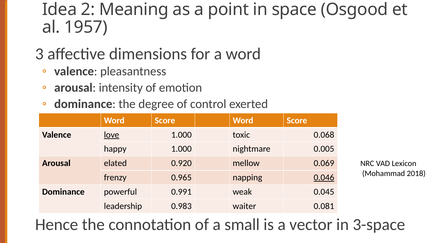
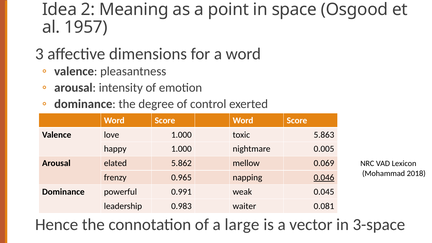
love underline: present -> none (112, 135)
0.068: 0.068 -> 5.863 (324, 135)
0.920: 0.920 -> 5.862 (181, 163)
small: small -> large (242, 225)
